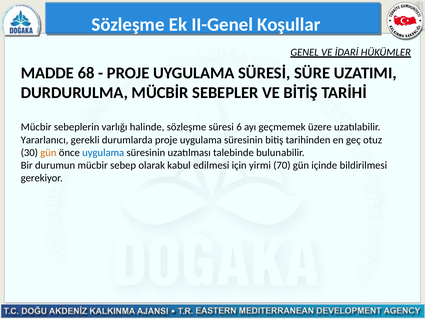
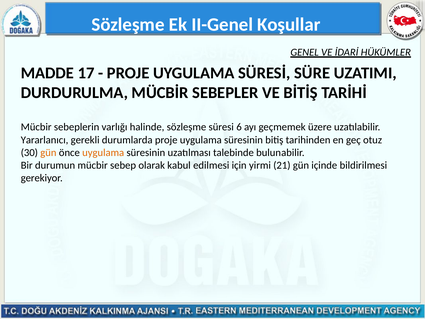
68: 68 -> 17 (86, 73)
uygulama colour: blue -> orange (103, 152)
70: 70 -> 21 (282, 165)
